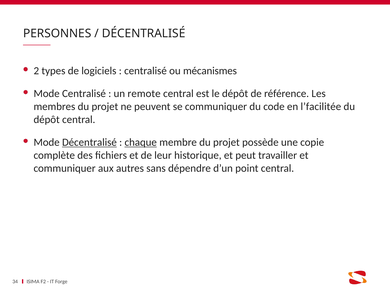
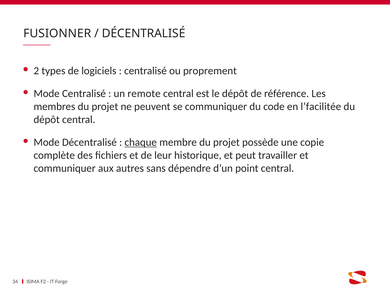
PERSONNES: PERSONNES -> FUSIONNER (57, 33)
mécanismes: mécanismes -> proprement (210, 71)
Décentralisé underline: present -> none (89, 142)
